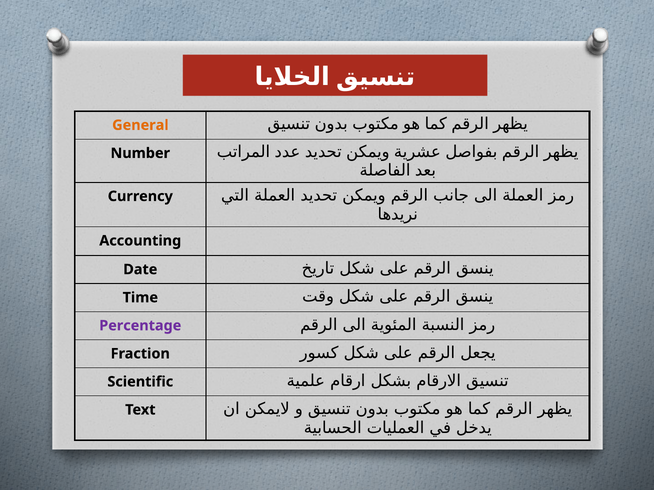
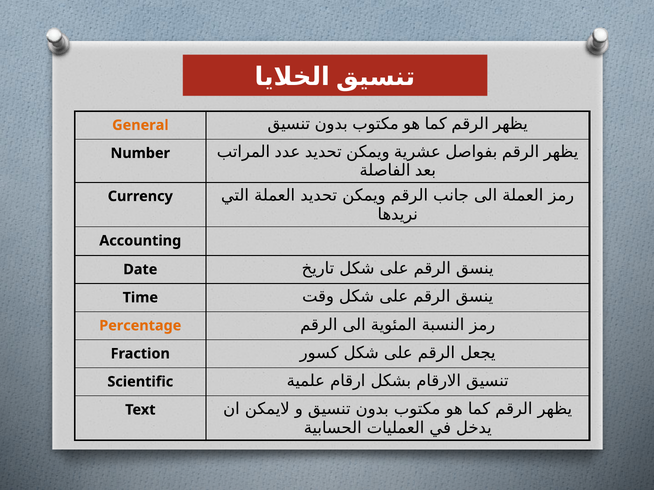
Percentage colour: purple -> orange (140, 326)
